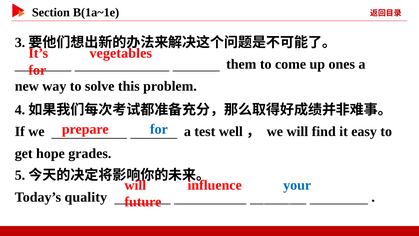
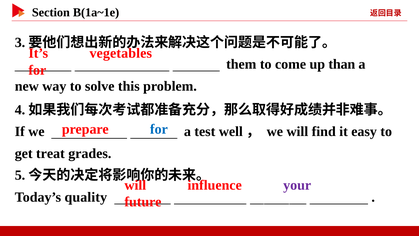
ones: ones -> than (342, 64)
hope: hope -> treat (50, 153)
your colour: blue -> purple (297, 185)
